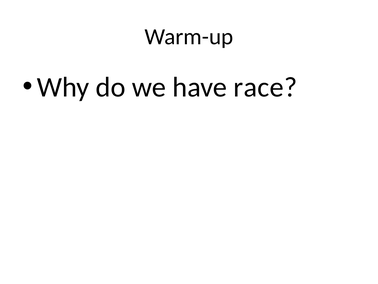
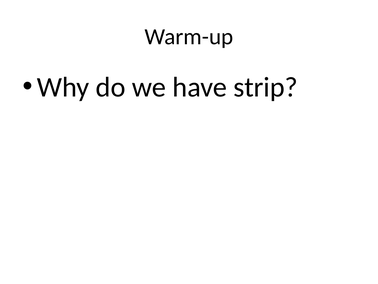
race: race -> strip (266, 87)
